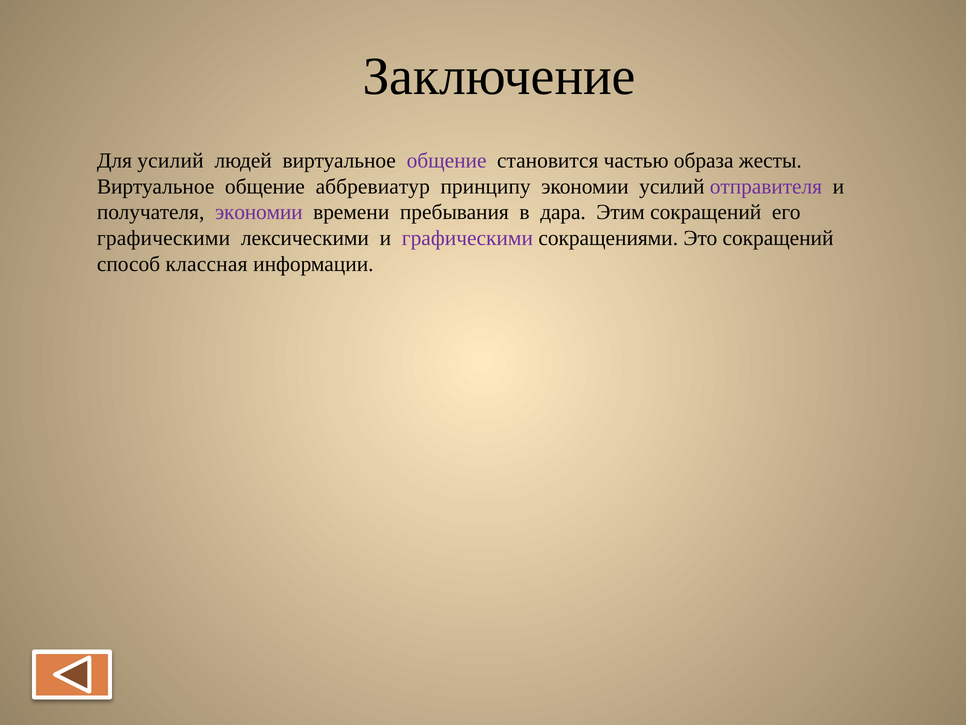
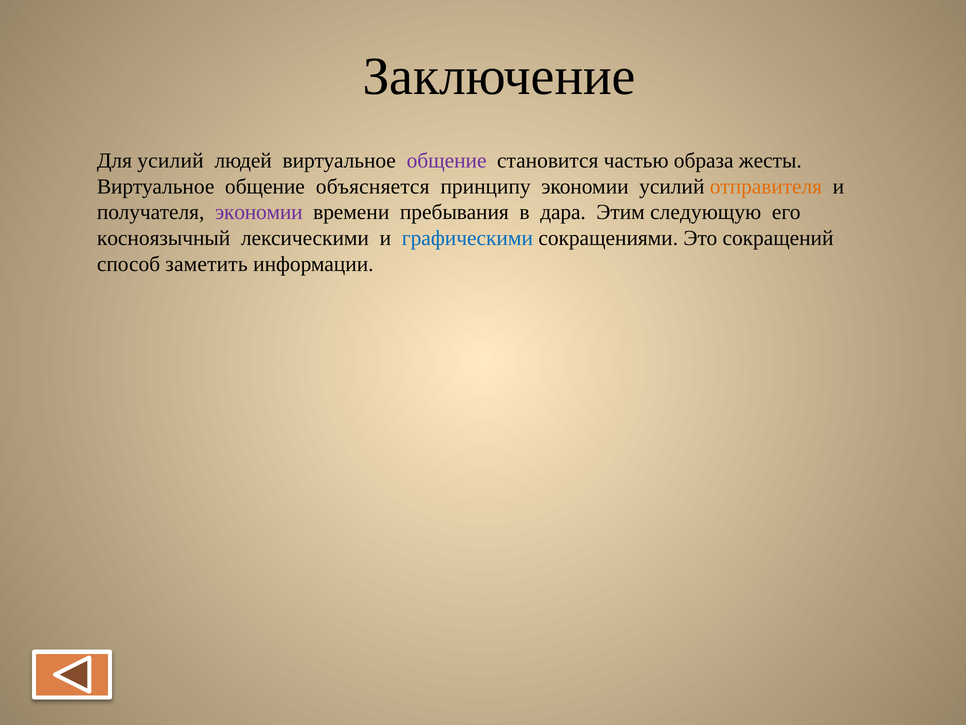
аббревиатур: аббревиатур -> объясняется (373, 187)
отправителя colour: purple -> orange (766, 187)
Этим сокращений: сокращений -> следующую (706, 212)
графическими: графическими -> коcноязычный (164, 238)
графическими colour: purple -> blue (467, 238)
классная: классная -> заметить (207, 264)
